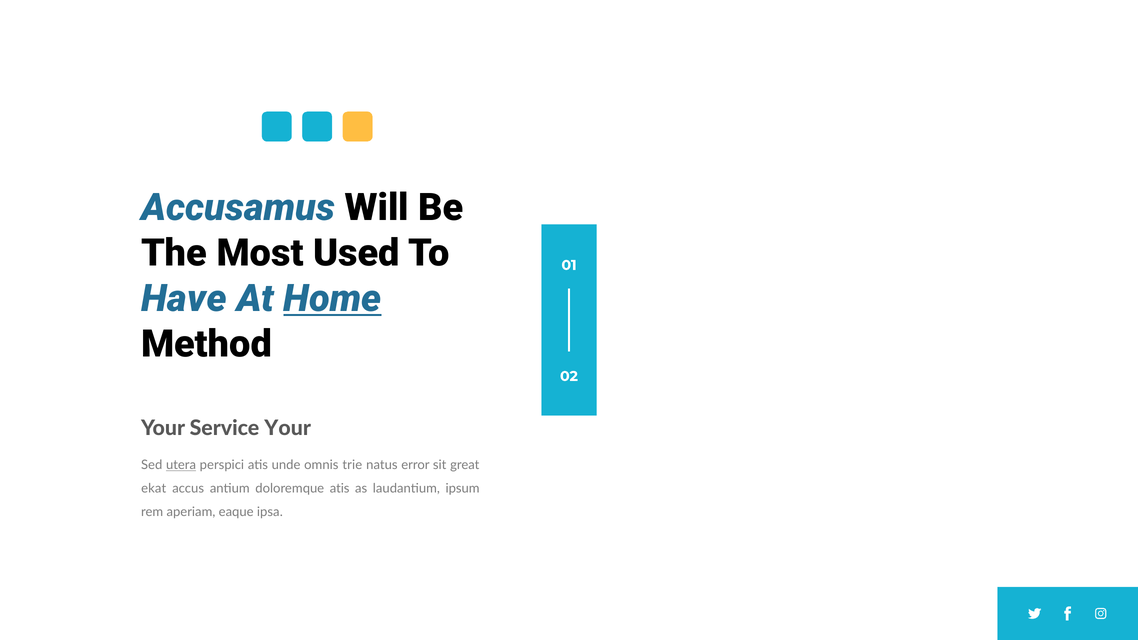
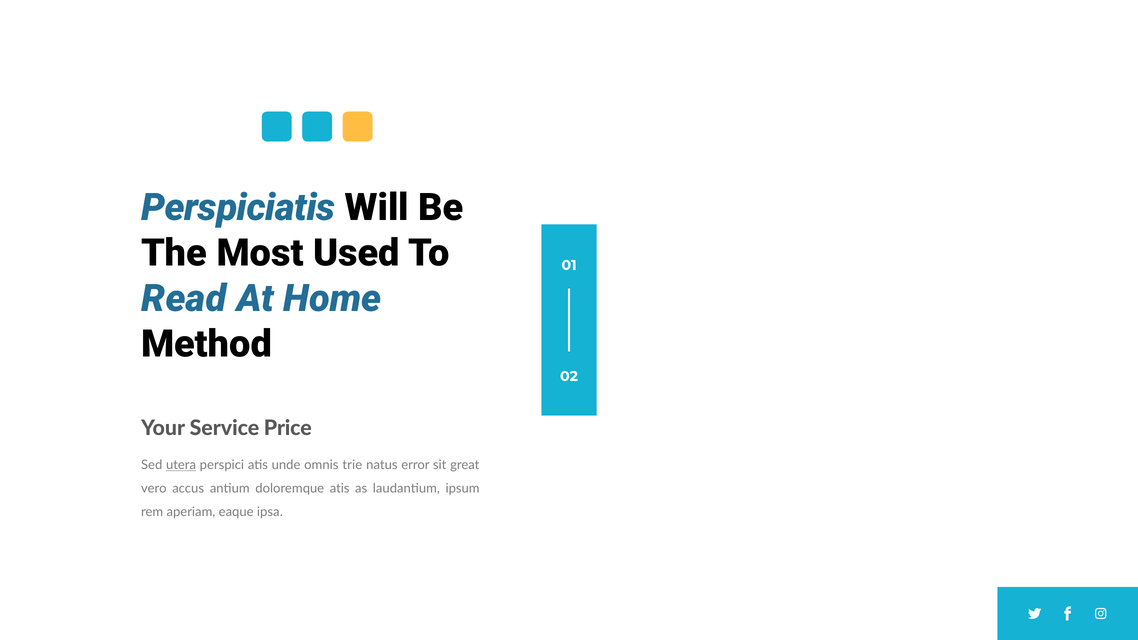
Accusamus: Accusamus -> Perspiciatis (238, 208)
Have: Have -> Read (184, 299)
Home underline: present -> none (332, 299)
Service Your: Your -> Price (288, 428)
ekat: ekat -> vero (154, 489)
